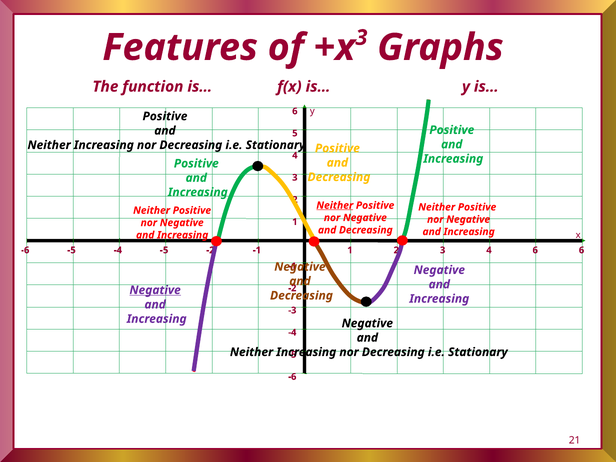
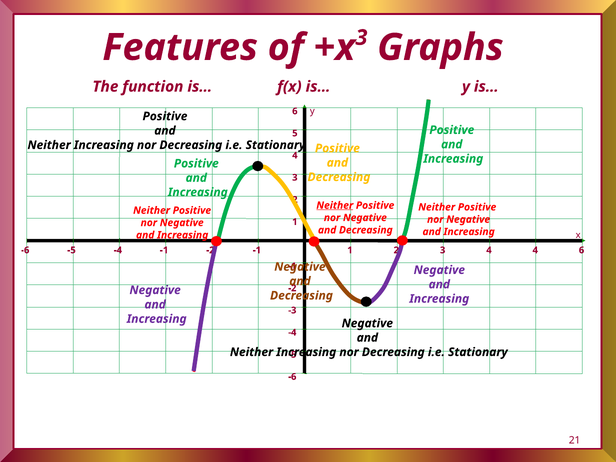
-4 -5: -5 -> -1 (164, 250)
4 6: 6 -> 4 (535, 250)
Negative underline: present -> none (155, 290)
